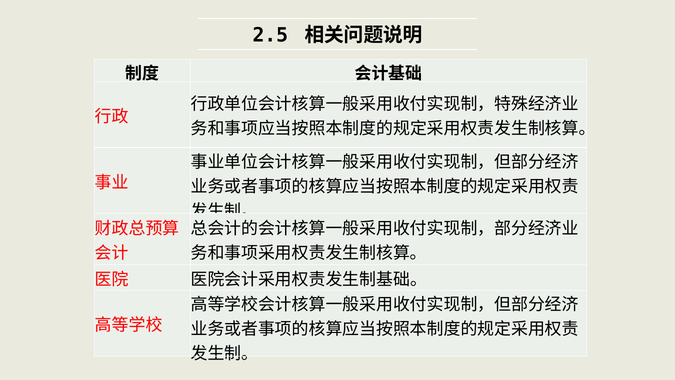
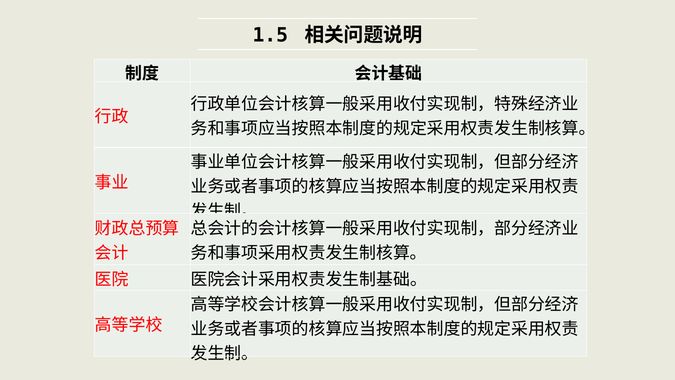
2.5: 2.5 -> 1.5 (270, 35)
